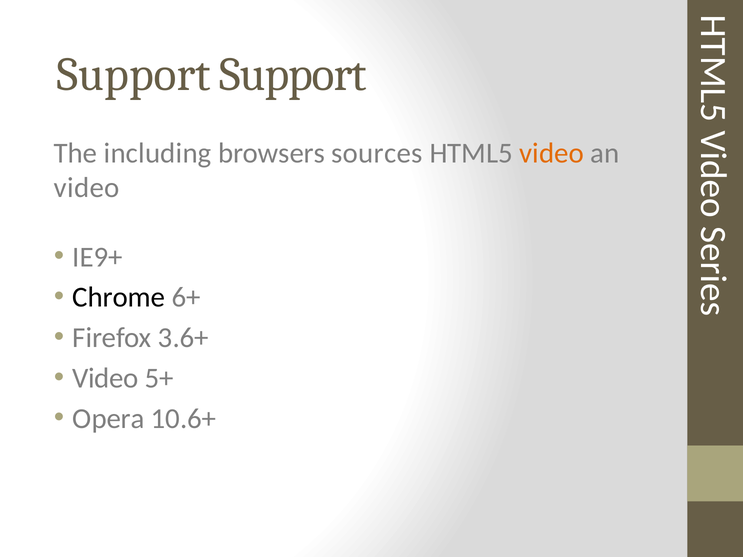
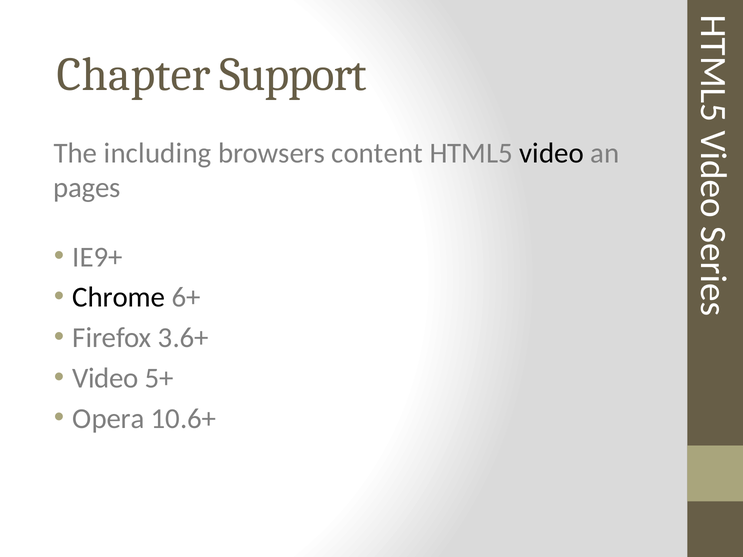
Support: Support -> Chapter (134, 75)
sources: sources -> content (377, 153)
video colour: orange -> black (552, 153)
video: video -> pages (87, 188)
